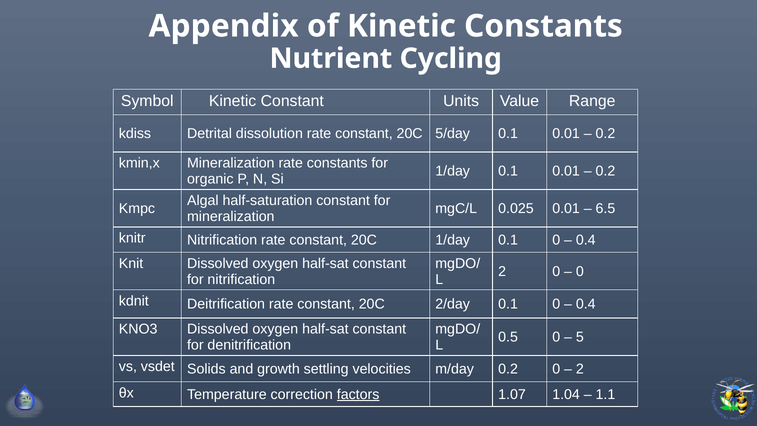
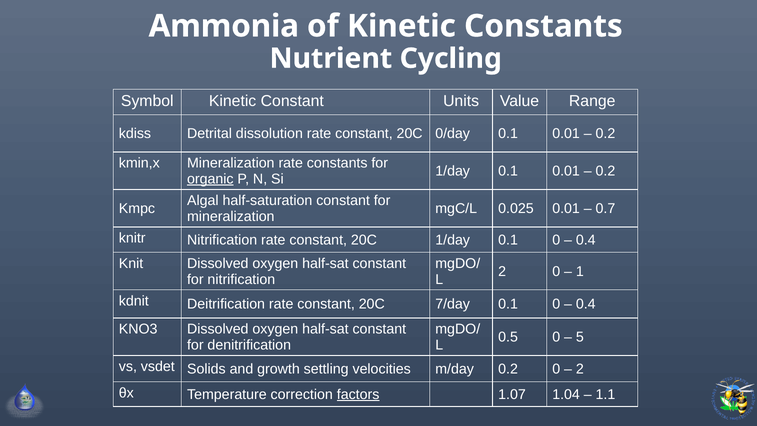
Appendix: Appendix -> Ammonia (224, 26)
5/day: 5/day -> 0/day (453, 134)
organic underline: none -> present (210, 179)
6.5: 6.5 -> 0.7 (605, 208)
0: 0 -> 1 (580, 271)
2/day: 2/day -> 7/day (453, 304)
